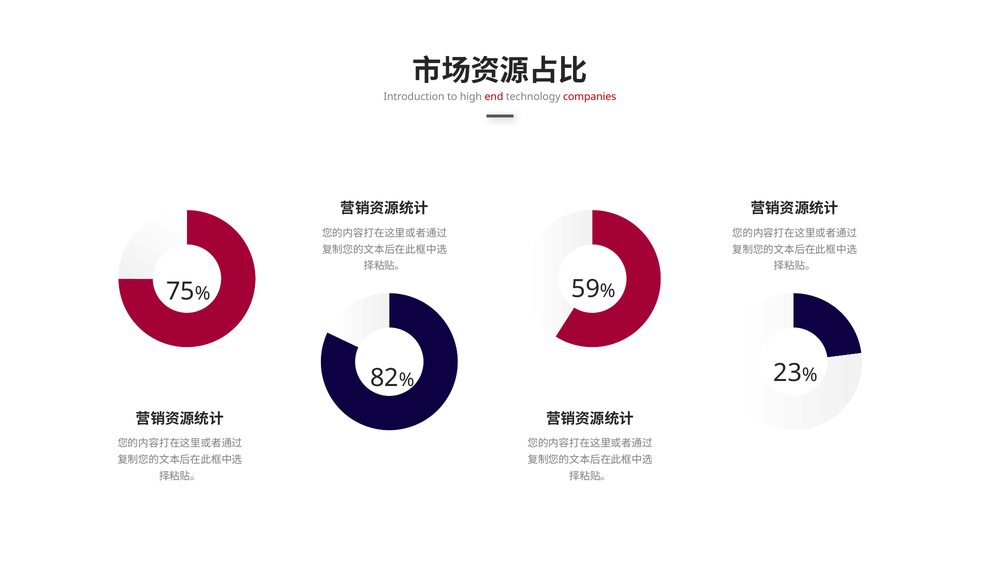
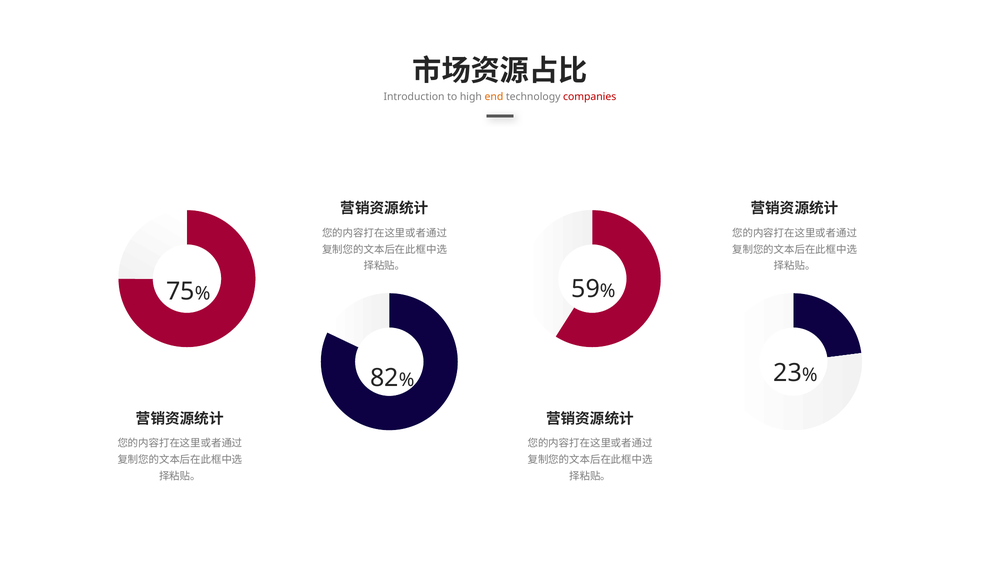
end colour: red -> orange (494, 97)
